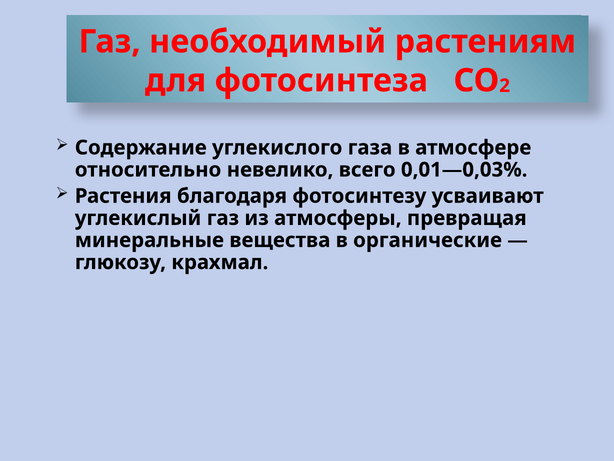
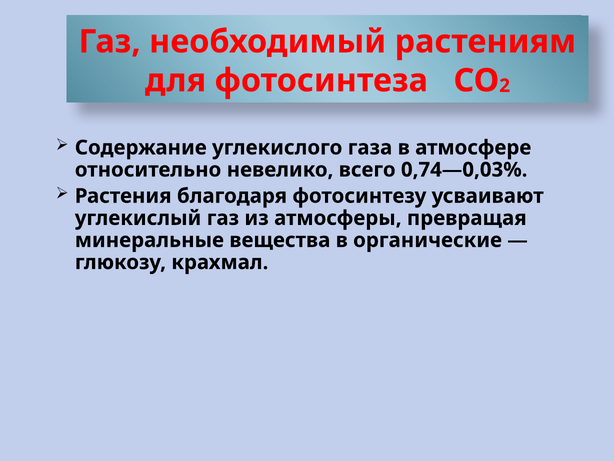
0,01—0,03%: 0,01—0,03% -> 0,74—0,03% (464, 170)
